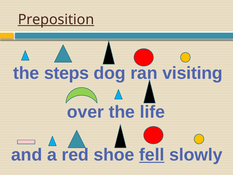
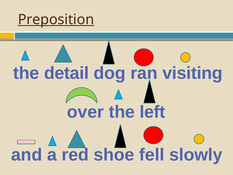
steps: steps -> detail (66, 73)
life: life -> left (152, 112)
fell underline: present -> none (152, 155)
